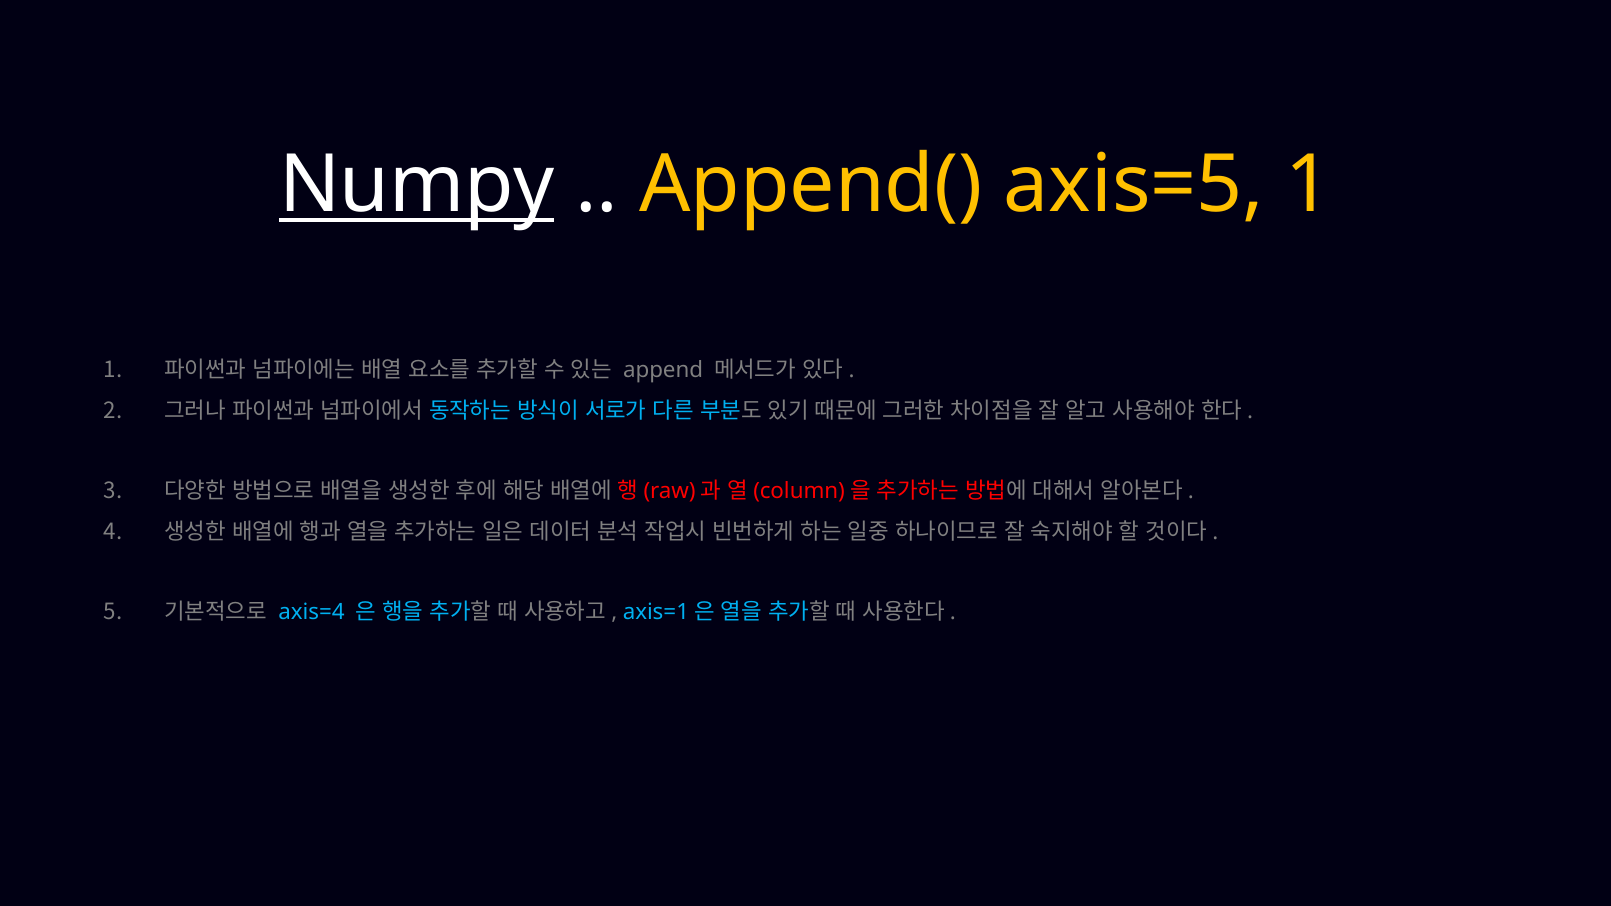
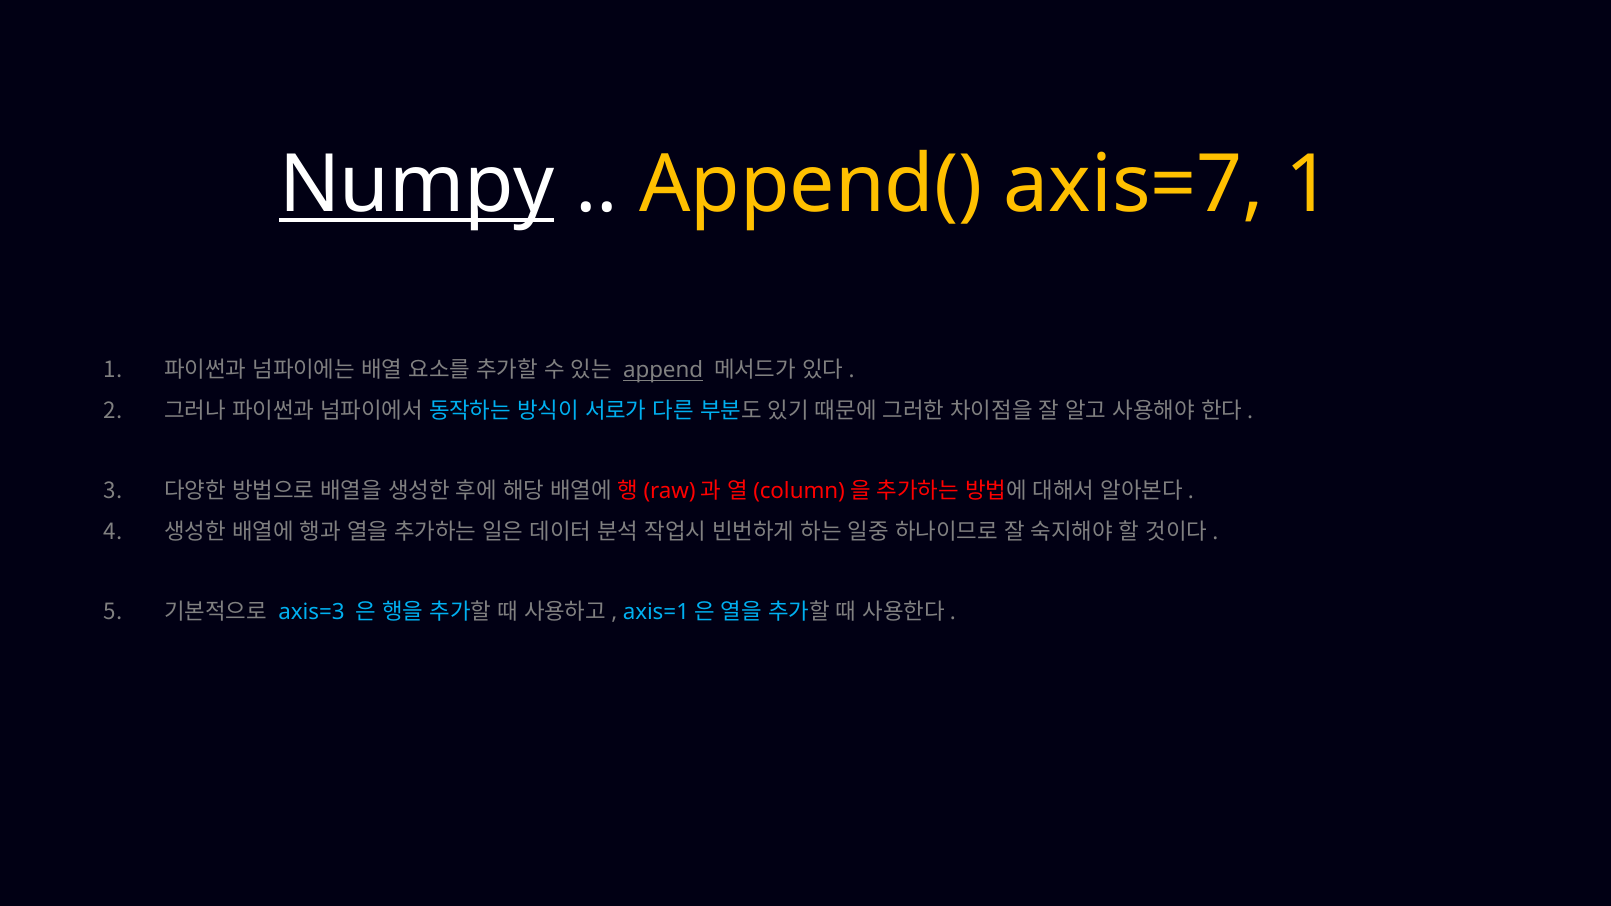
axis=5: axis=5 -> axis=7 (1134, 185)
append underline: none -> present (663, 371)
axis=4: axis=4 -> axis=3 (312, 613)
